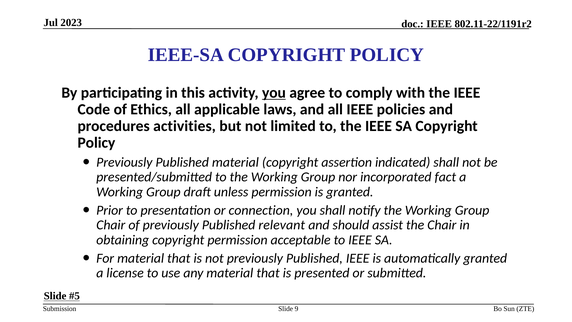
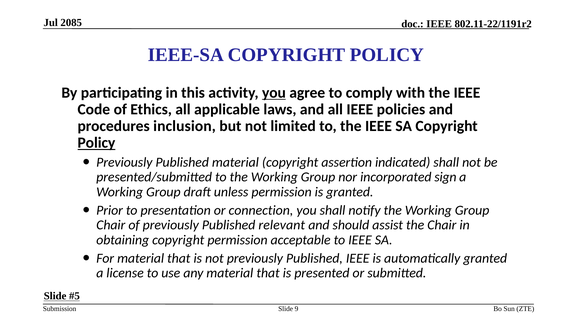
2023: 2023 -> 2085 (71, 23)
activities: activities -> inclusion (184, 126)
Policy underline: none -> present (96, 143)
fact: fact -> sign (445, 177)
